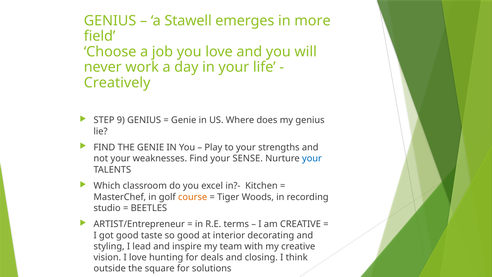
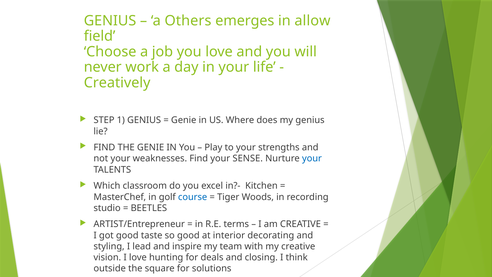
Stawell: Stawell -> Others (188, 21)
more: more -> allow (312, 21)
9: 9 -> 1 (121, 120)
course colour: orange -> blue (193, 197)
